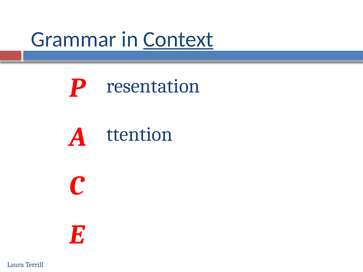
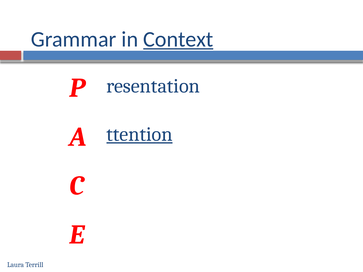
ttention underline: none -> present (139, 134)
